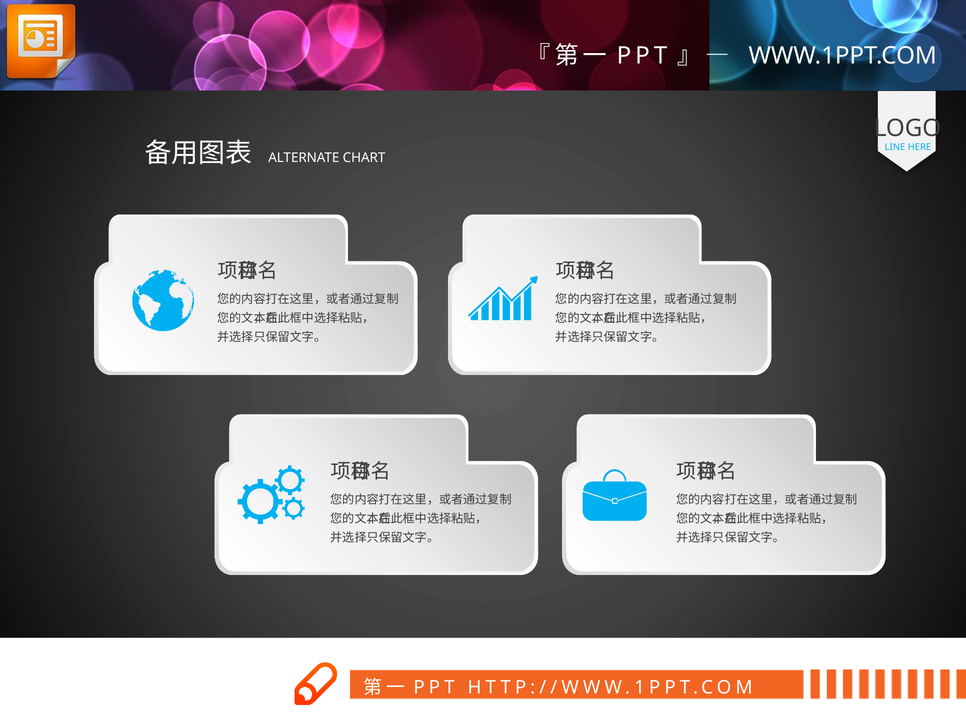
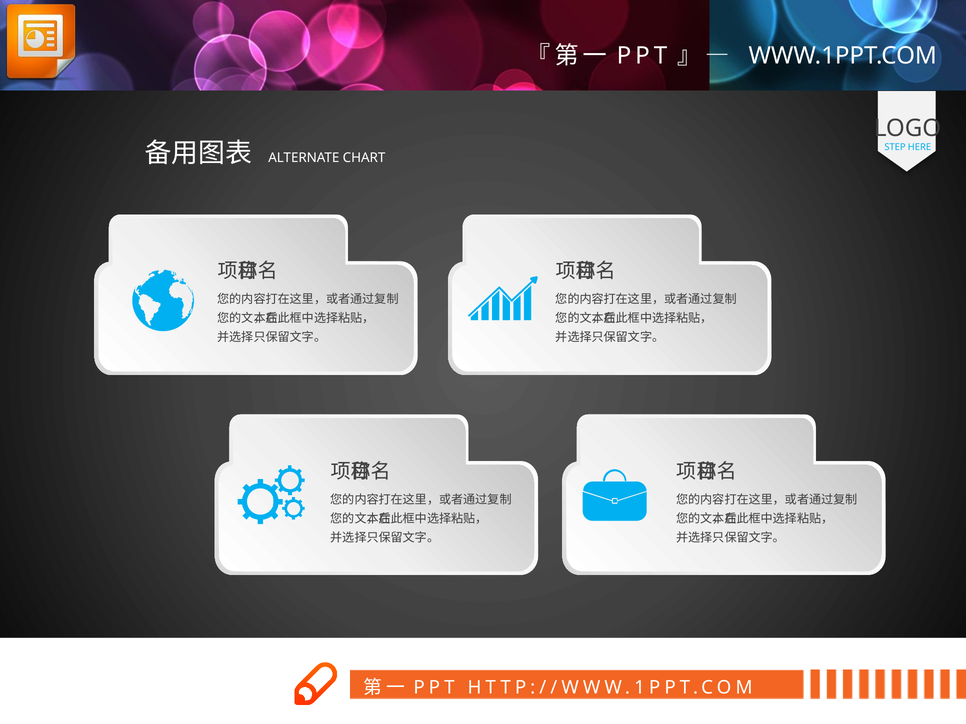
LINE: LINE -> STEP (895, 147)
